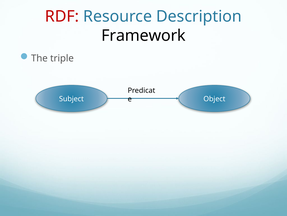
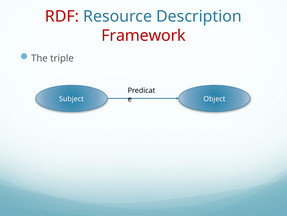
Framework colour: black -> red (143, 35)
